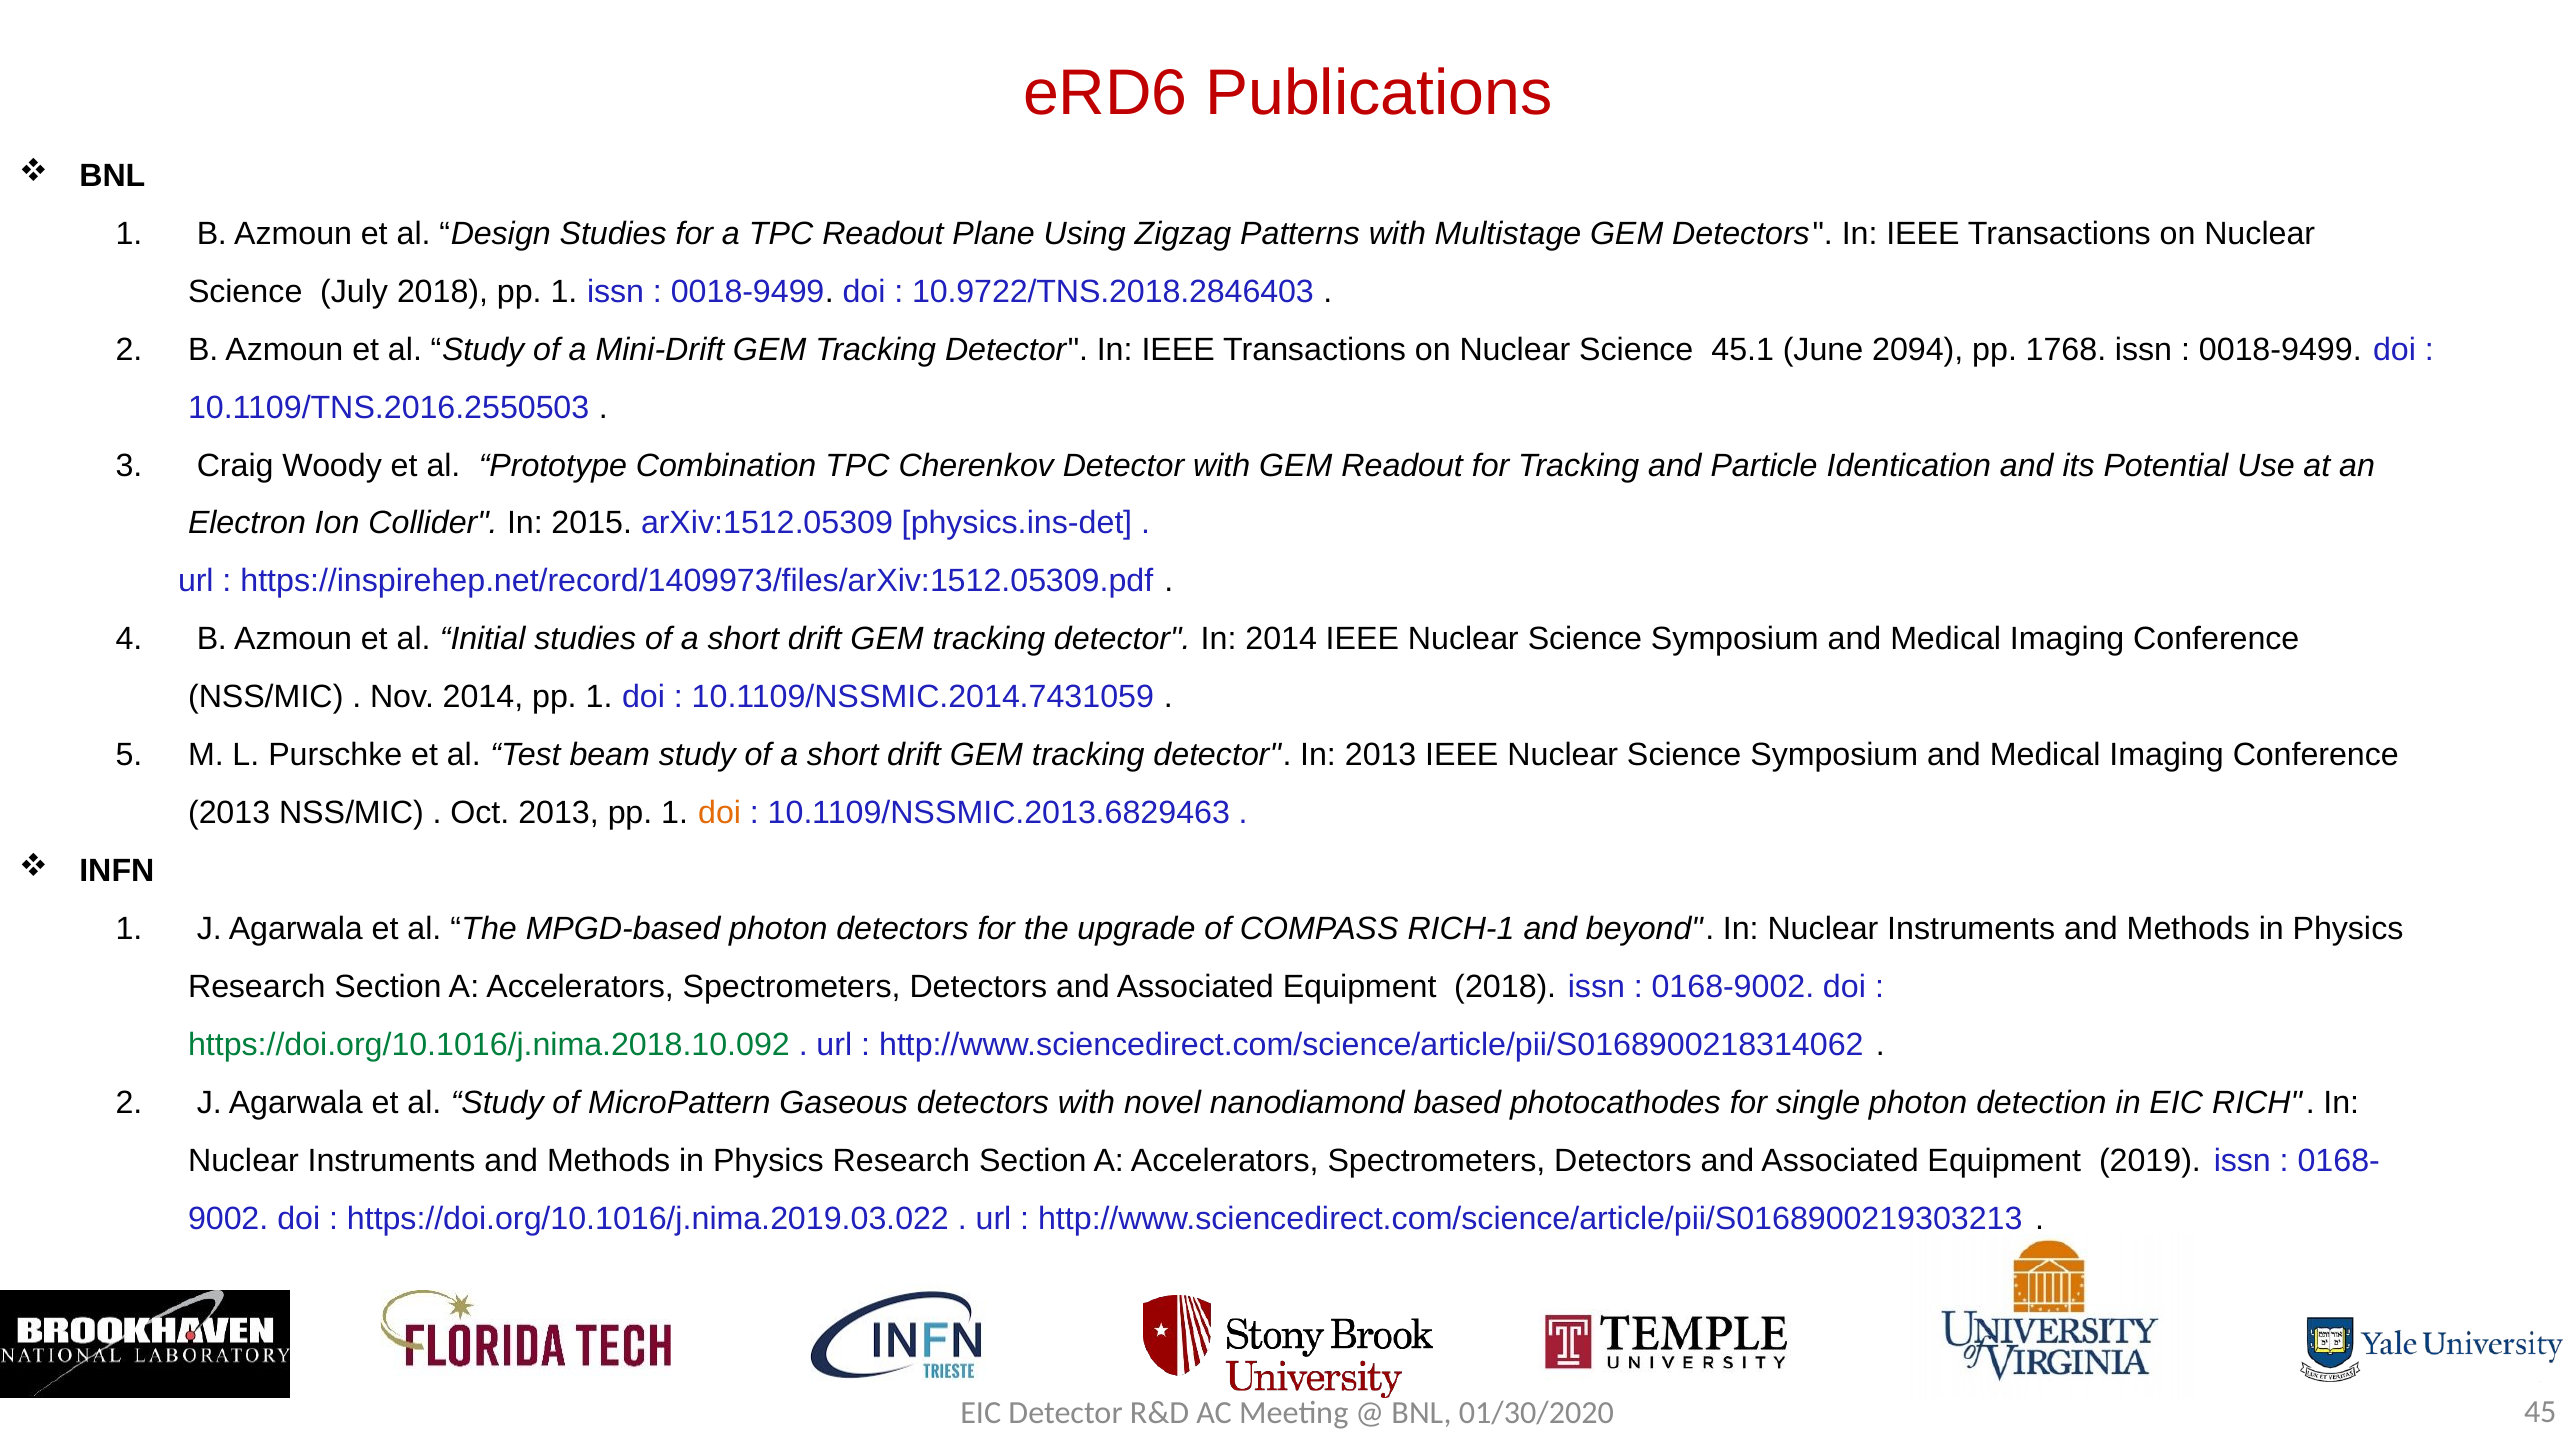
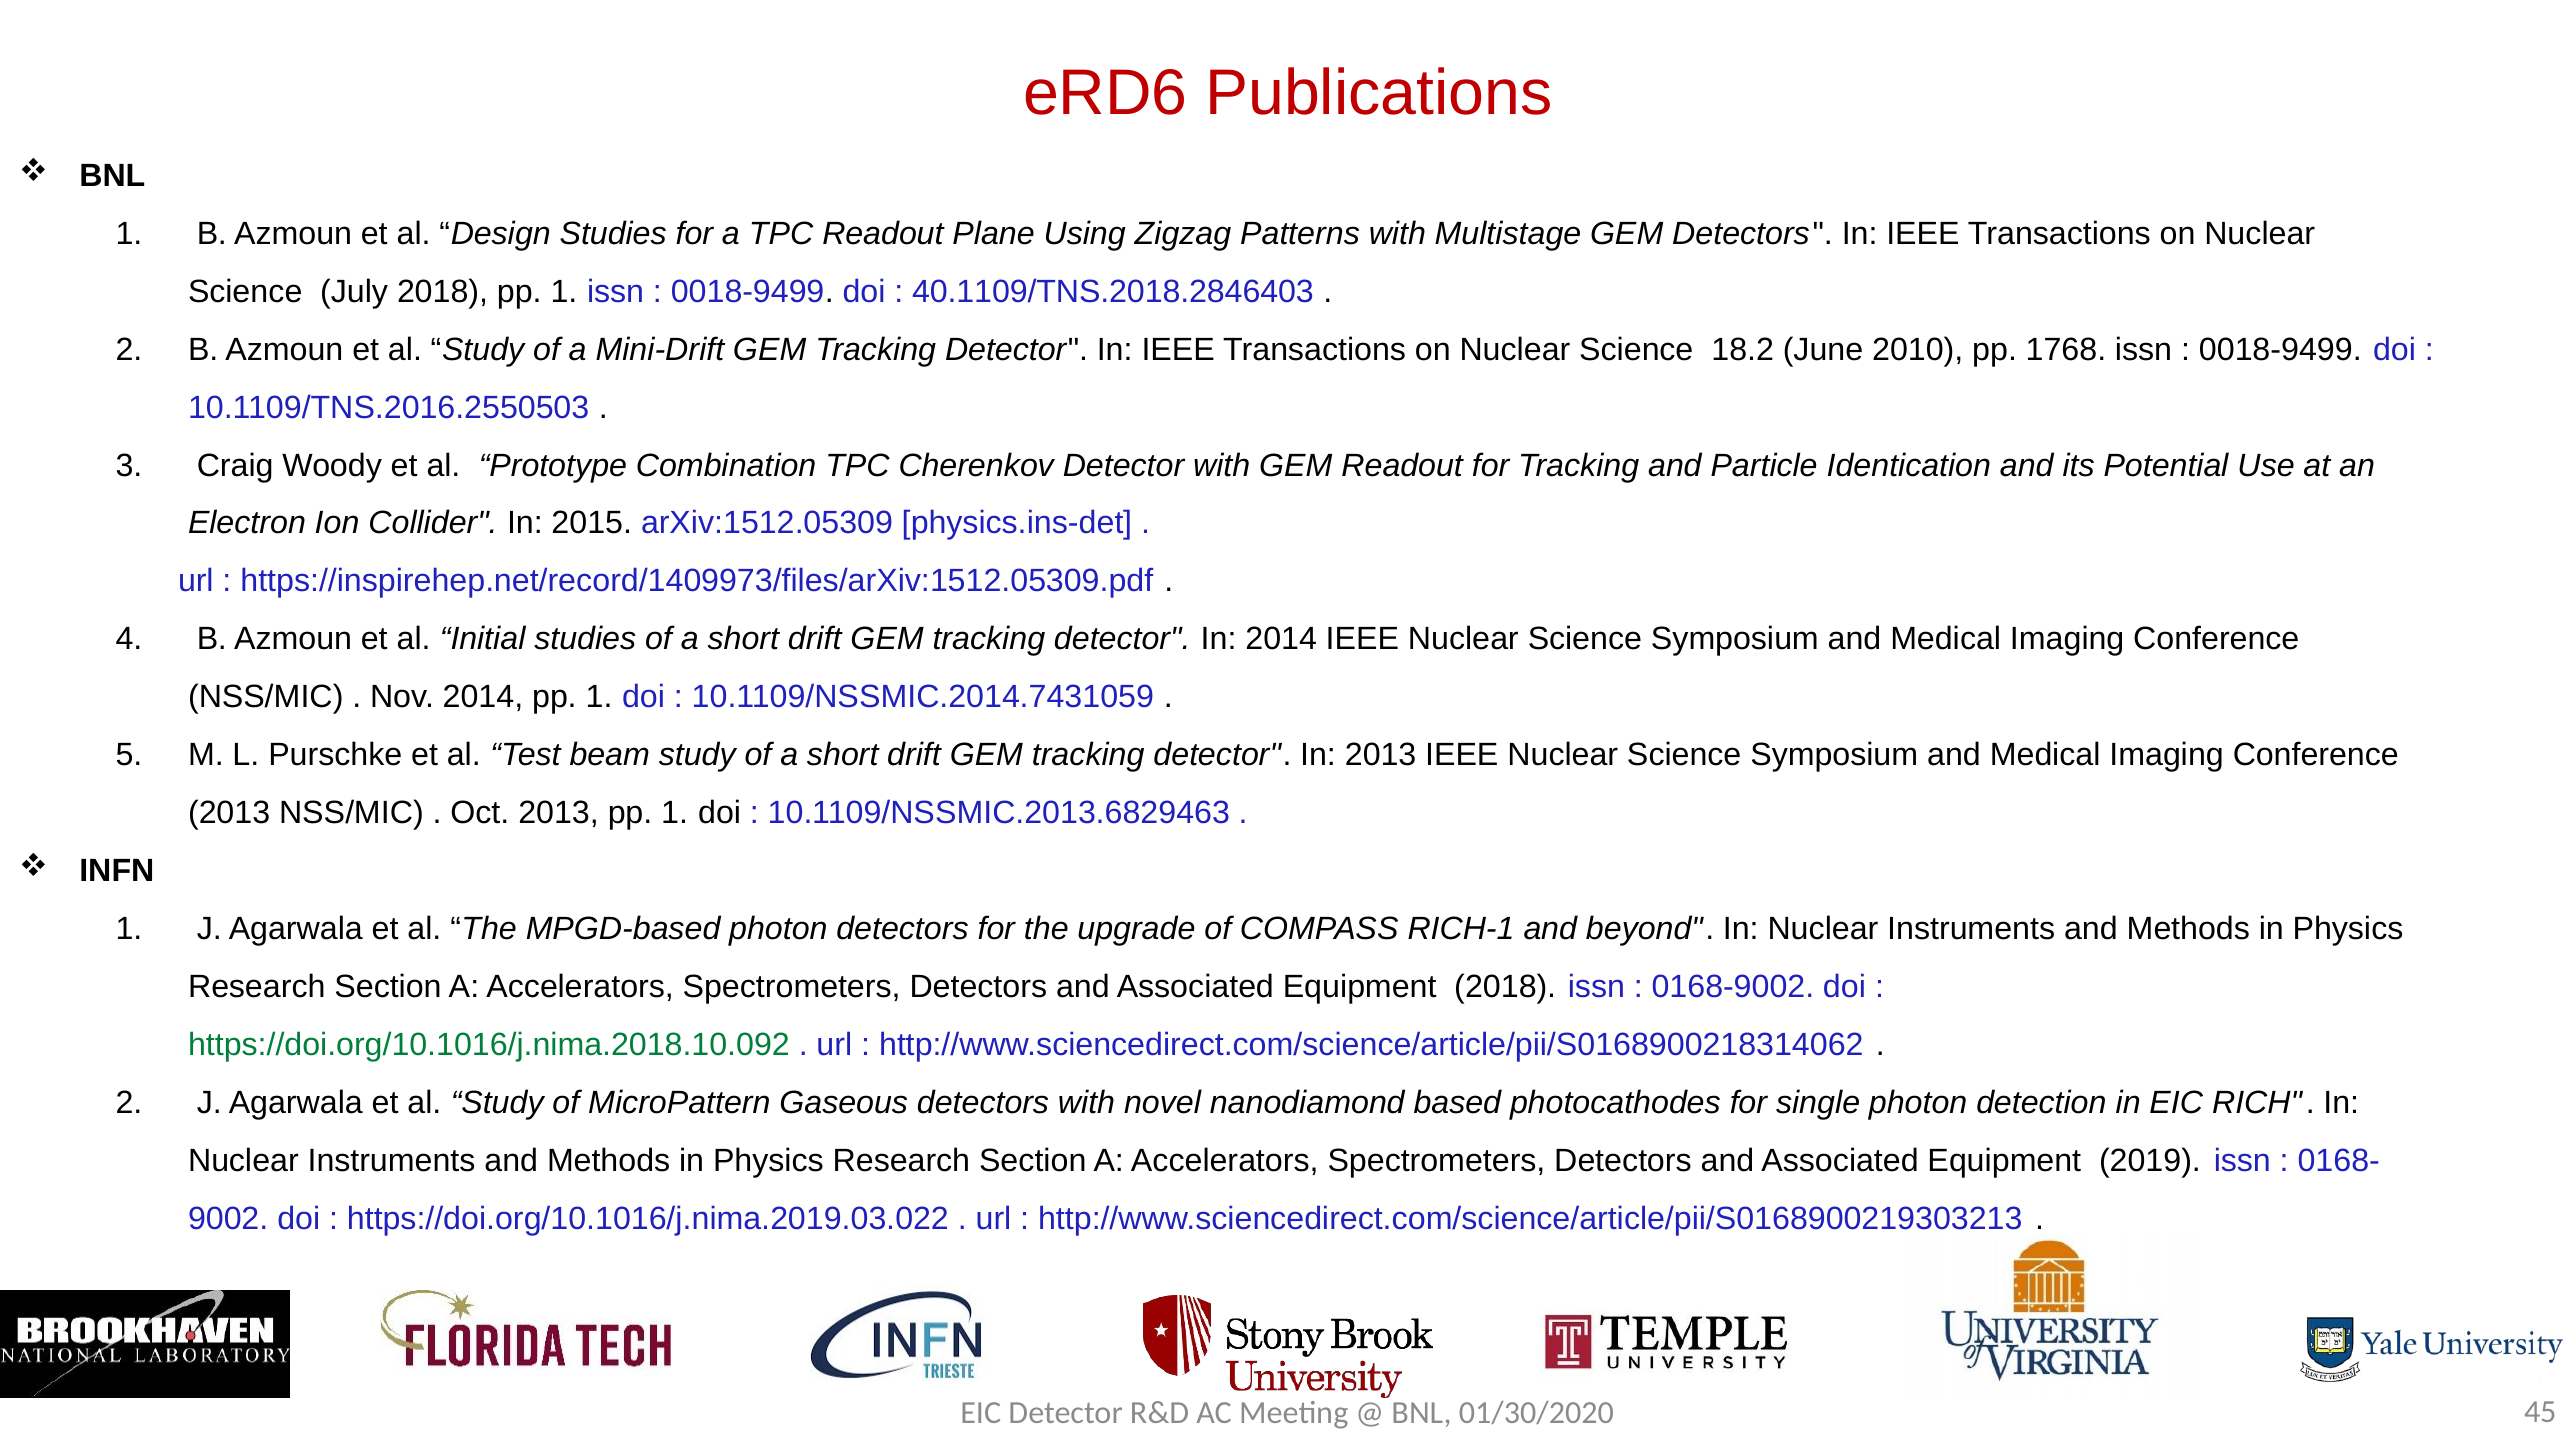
10.9722/TNS.2018.2846403: 10.9722/TNS.2018.2846403 -> 40.1109/TNS.2018.2846403 (1113, 292)
45.1: 45.1 -> 18.2 (1743, 349)
2094: 2094 -> 2010 (1918, 349)
doi colour: orange -> black (720, 813)
